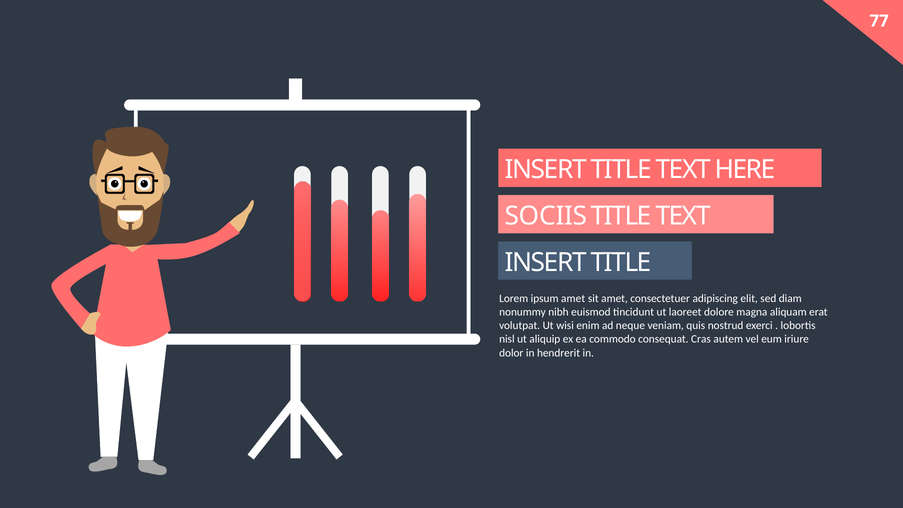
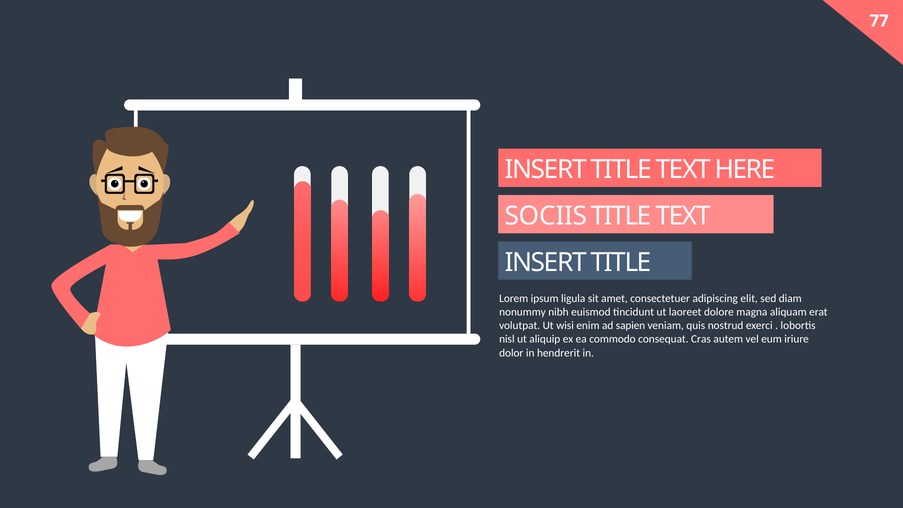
ipsum amet: amet -> ligula (573, 299)
neque: neque -> sapien (631, 326)
